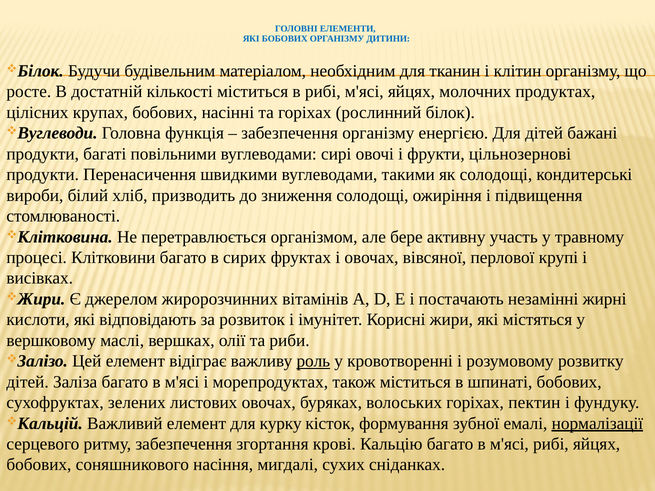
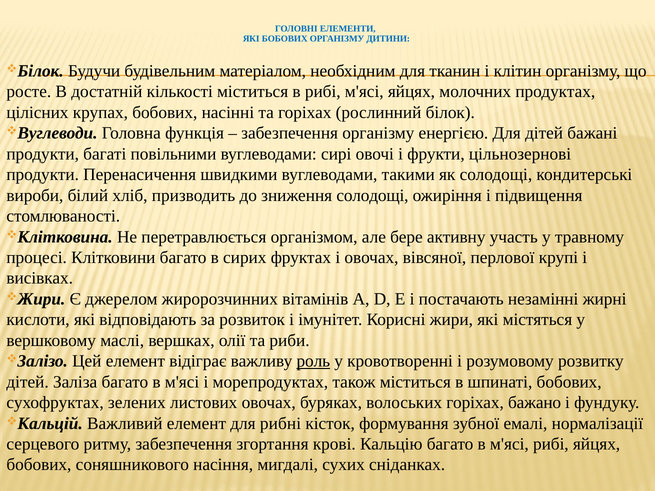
пектин: пектин -> бажано (535, 403)
курку: курку -> рибні (281, 424)
нормалізації underline: present -> none (597, 424)
